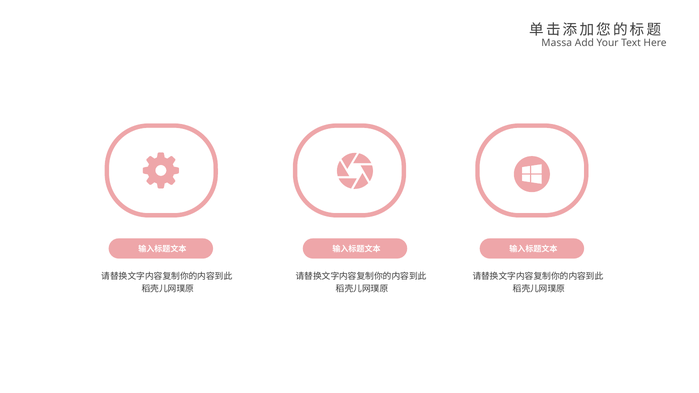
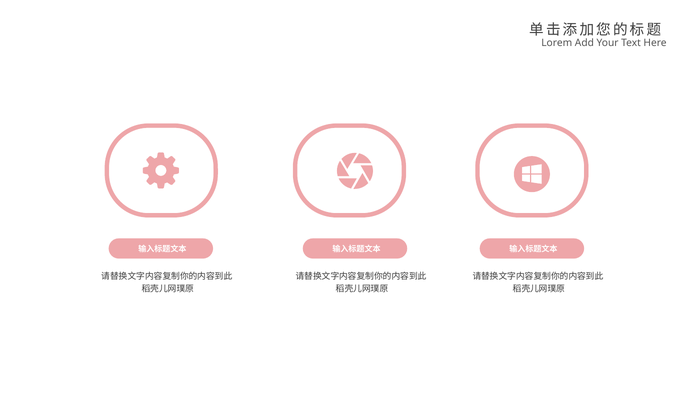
Massa: Massa -> Lorem (557, 43)
